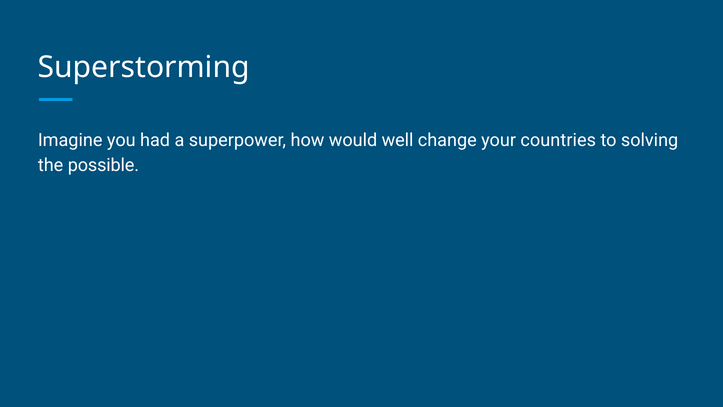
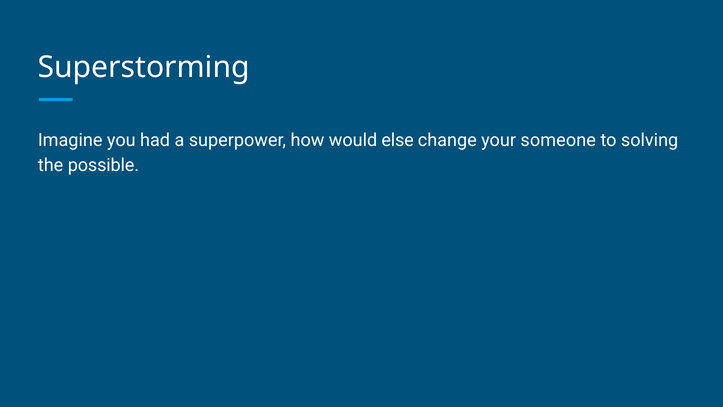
well: well -> else (398, 140)
countries: countries -> someone (558, 140)
